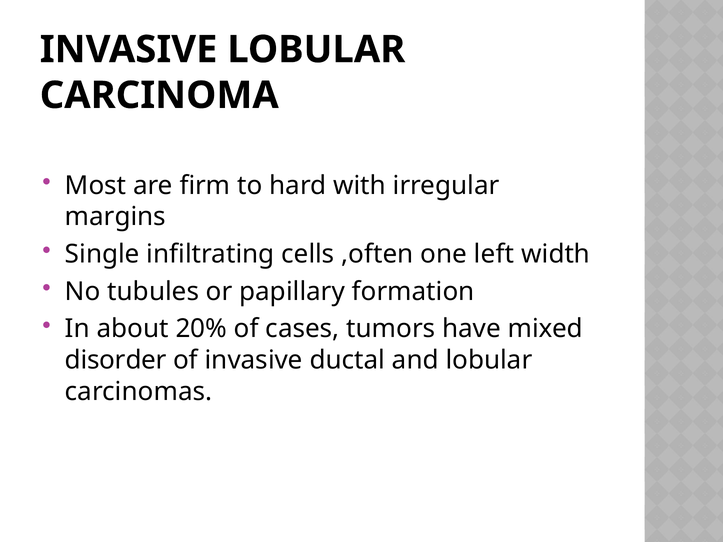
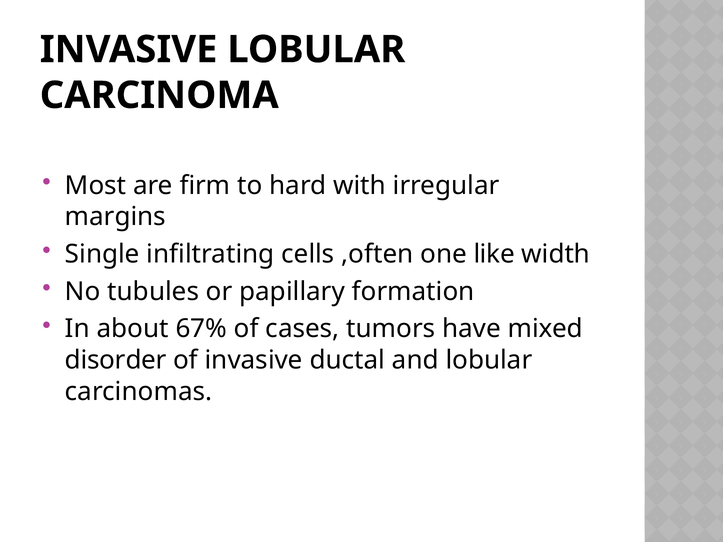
left: left -> like (494, 254)
20%: 20% -> 67% (201, 329)
